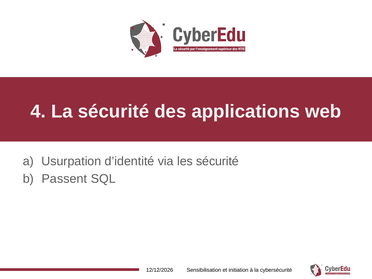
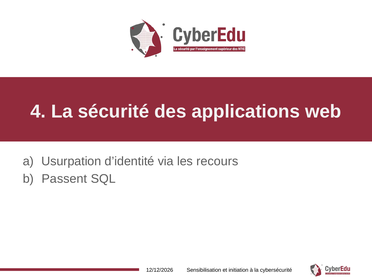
les sécurité: sécurité -> recours (217, 161)
